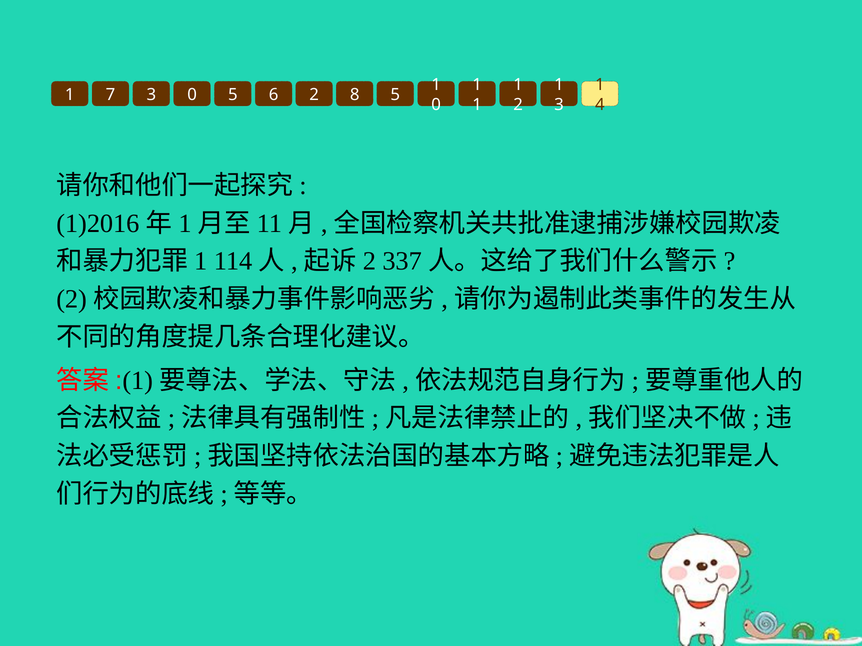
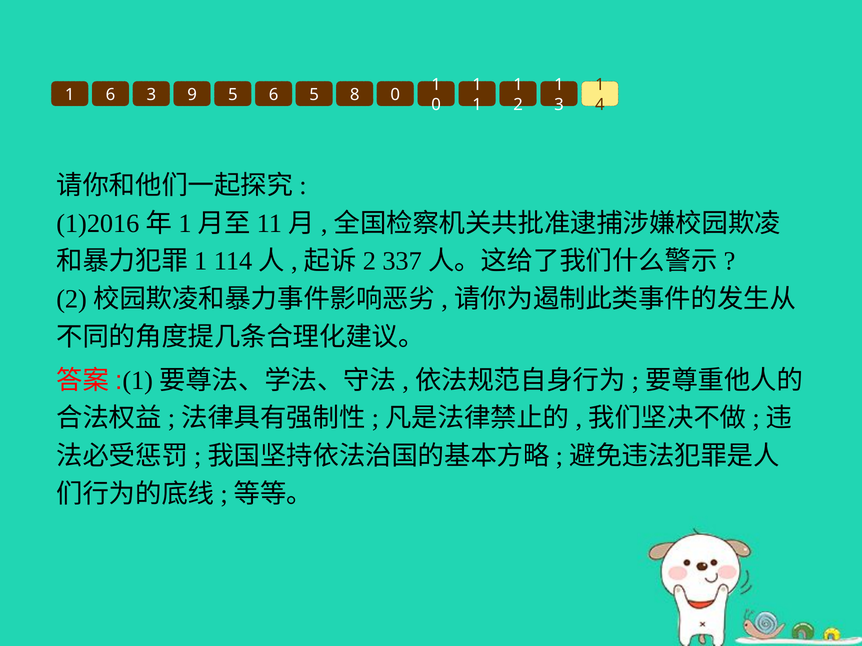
1 7: 7 -> 6 (111, 95)
3 0: 0 -> 9 (192, 95)
6 2: 2 -> 5 (314, 95)
8 5: 5 -> 0 (395, 95)
